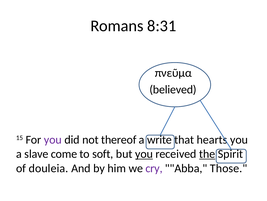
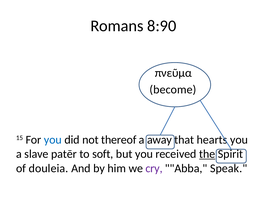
8:31: 8:31 -> 8:90 (162, 26)
believed: believed -> become (173, 89)
you colour: purple -> blue (53, 139)
write: write -> away (159, 139)
come: come -> patēr (64, 153)
you underline: present -> none (144, 153)
Those: Those -> Speak (229, 168)
